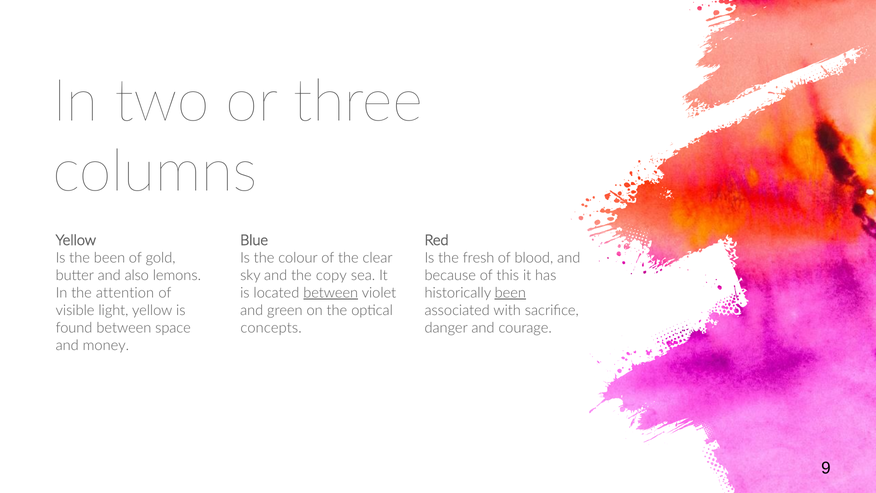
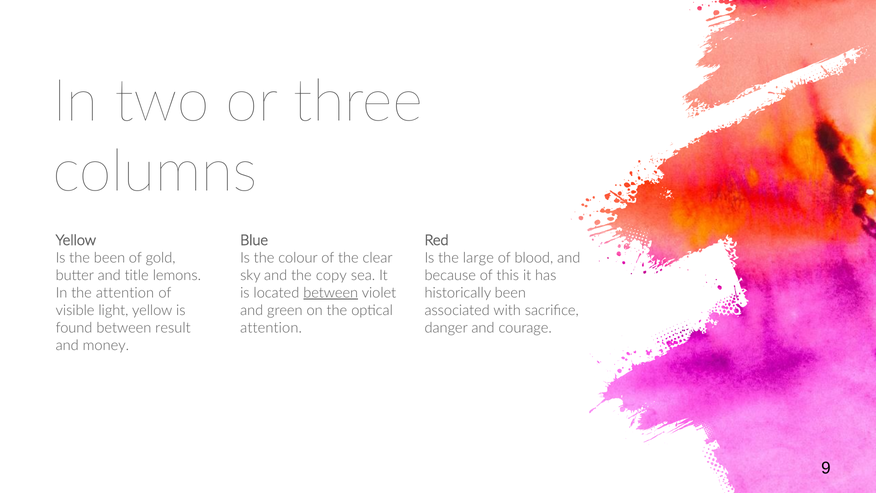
fresh: fresh -> large (478, 258)
also: also -> title (137, 275)
been underline: present -> none (510, 293)
space: space -> result (173, 328)
concepts: concepts -> attention (271, 328)
